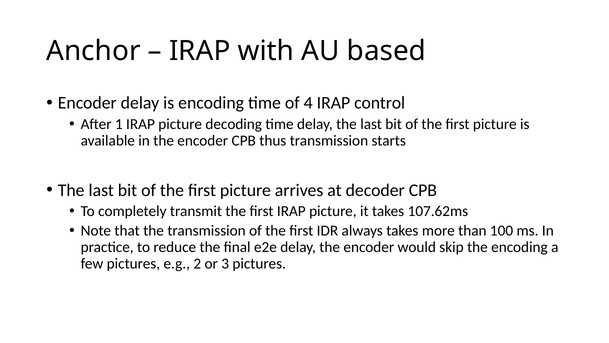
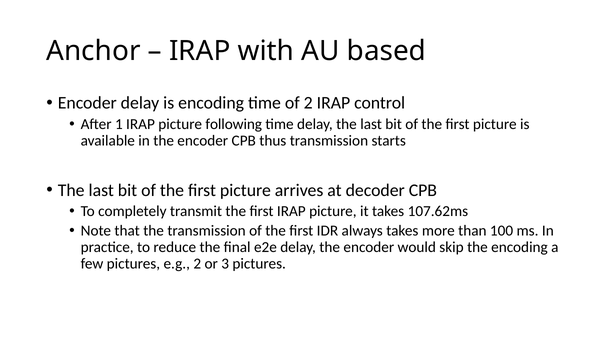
of 4: 4 -> 2 (308, 103)
decoding: decoding -> following (234, 124)
